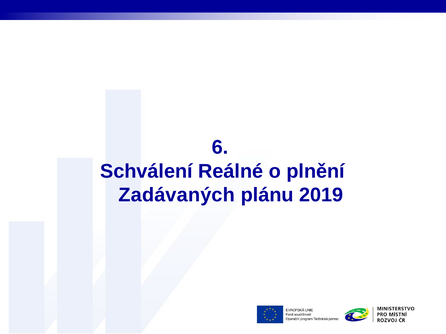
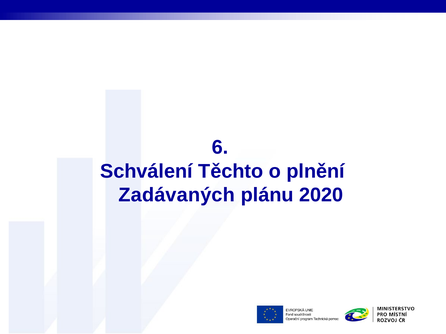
Reálné: Reálné -> Těchto (231, 171)
2019: 2019 -> 2020 (321, 195)
